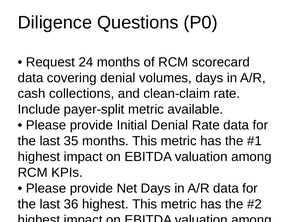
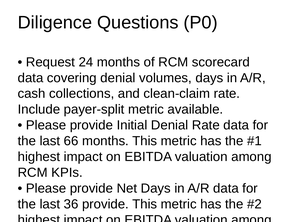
35: 35 -> 66 (71, 141)
36 highest: highest -> provide (105, 204)
